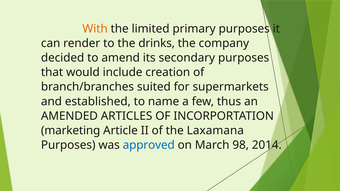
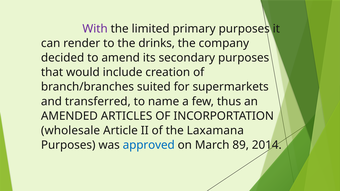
With colour: orange -> purple (95, 29)
established: established -> transferred (98, 102)
marketing: marketing -> wholesale (71, 131)
98: 98 -> 89 (241, 145)
